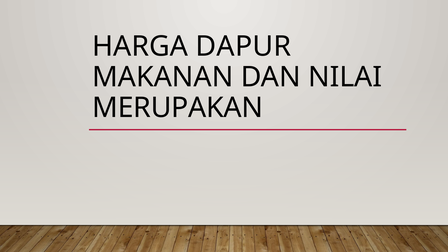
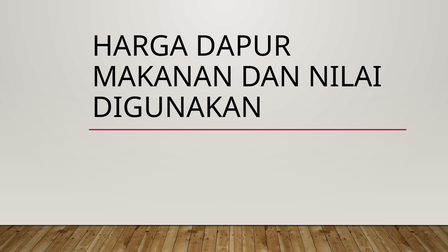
MERUPAKAN: MERUPAKAN -> DIGUNAKAN (177, 108)
